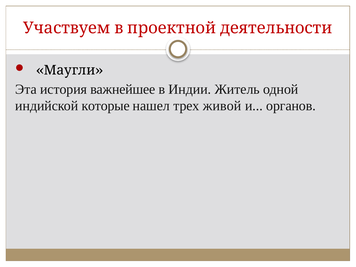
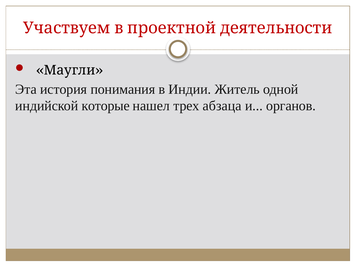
важнейшее: важнейшее -> понимания (123, 89)
живой: живой -> абзаца (222, 106)
